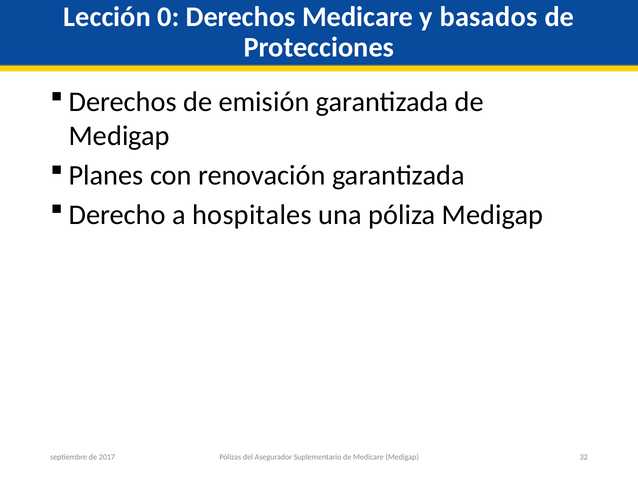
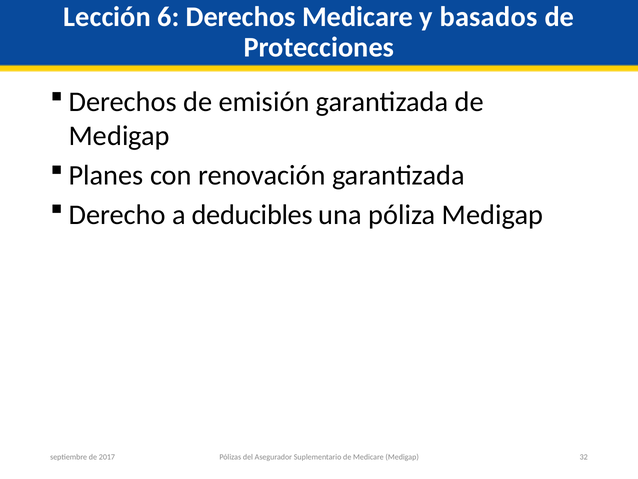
0: 0 -> 6 (168, 17)
hospitales: hospitales -> deducibles (252, 214)
